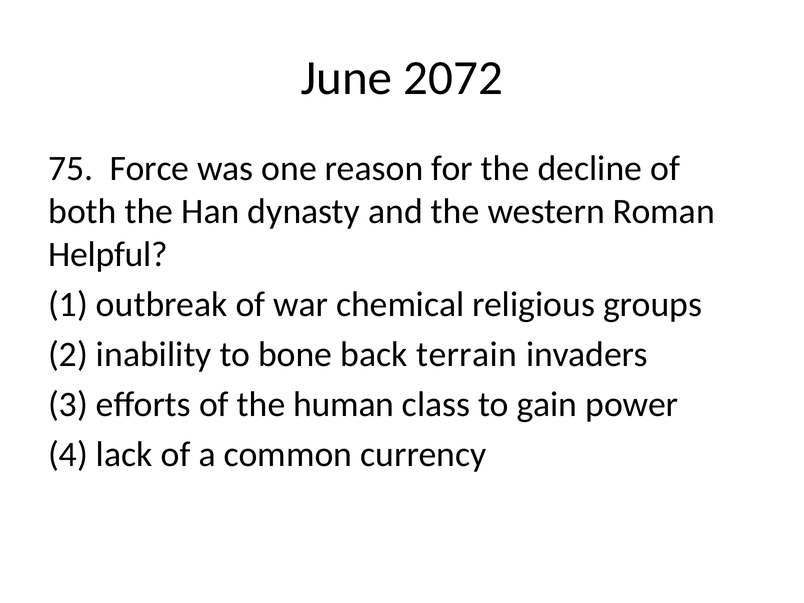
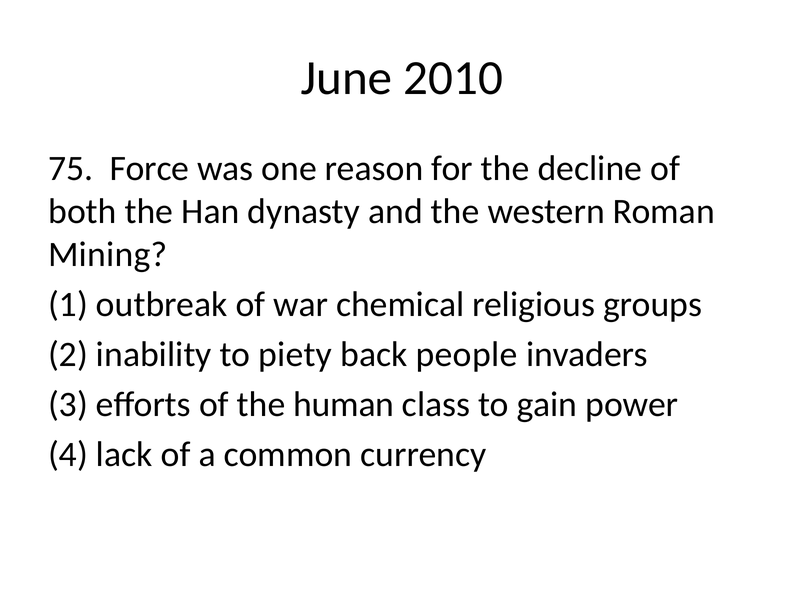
2072: 2072 -> 2010 (453, 78)
Helpful: Helpful -> Mining (108, 254)
bone: bone -> piety (295, 355)
terrain: terrain -> people (467, 355)
